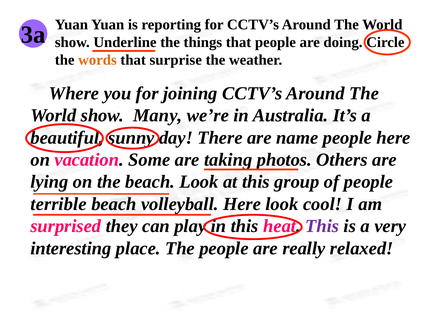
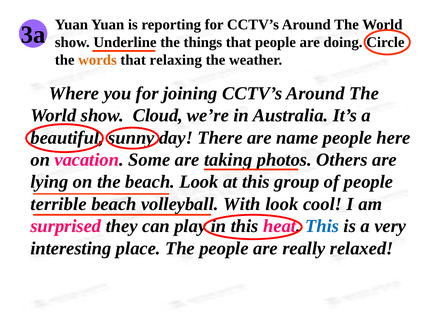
surprise: surprise -> relaxing (176, 60)
Many: Many -> Cloud (158, 116)
volleyball Here: Here -> With (242, 204)
This colour: purple -> blue (322, 226)
